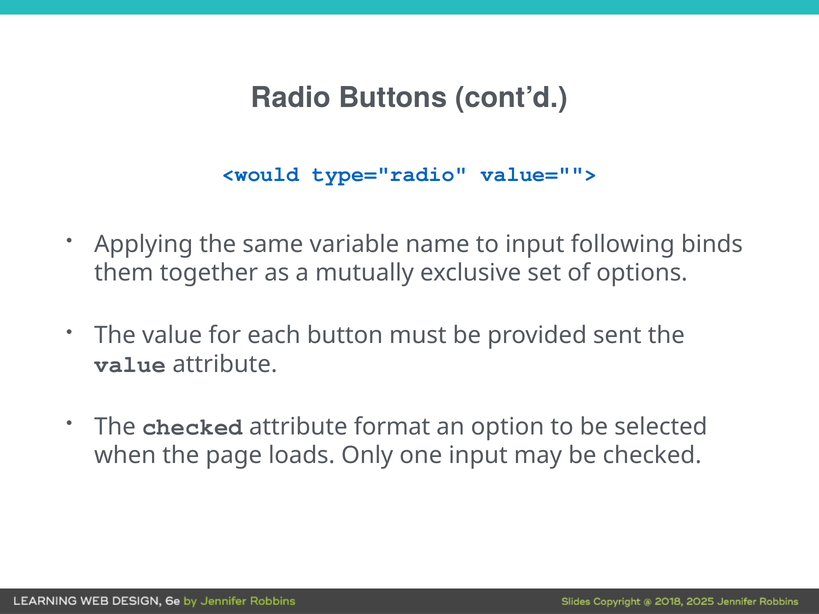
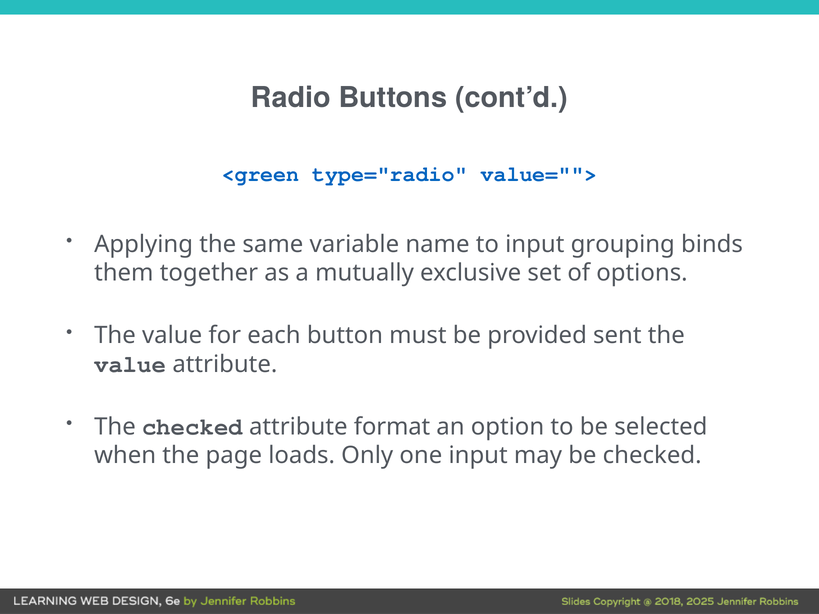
<would: <would -> <green (260, 174)
following: following -> grouping (623, 244)
